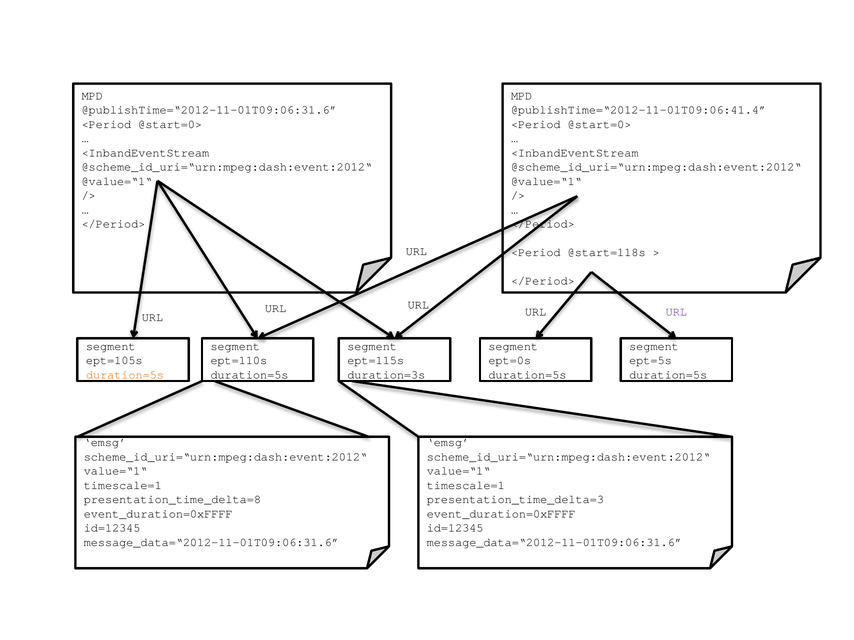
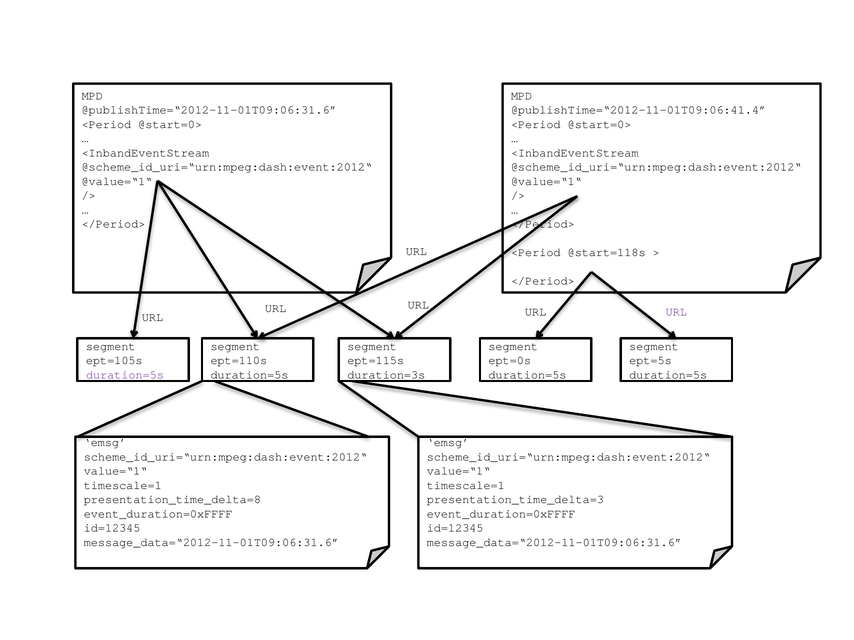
duration=5s colour: orange -> purple (125, 375)
